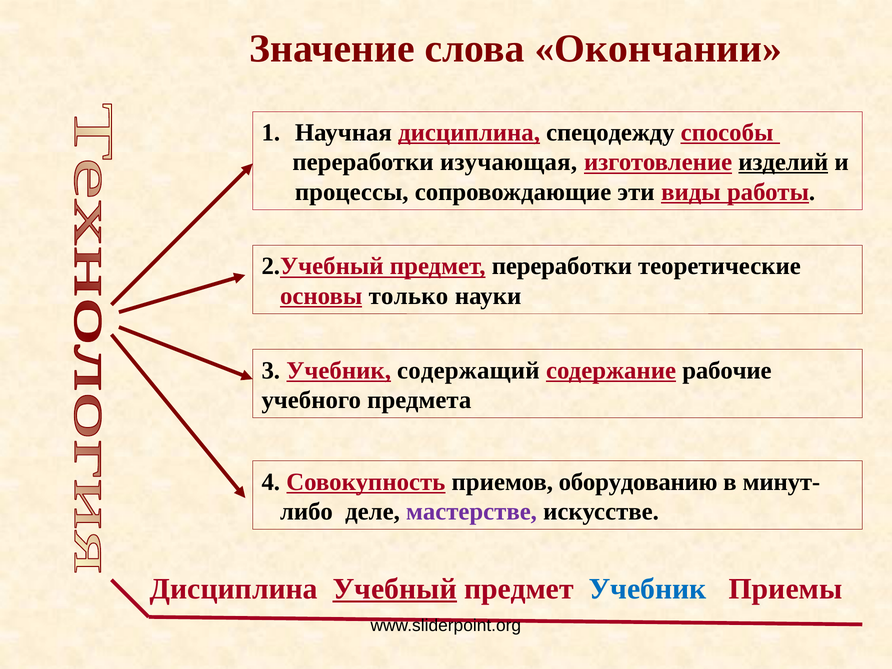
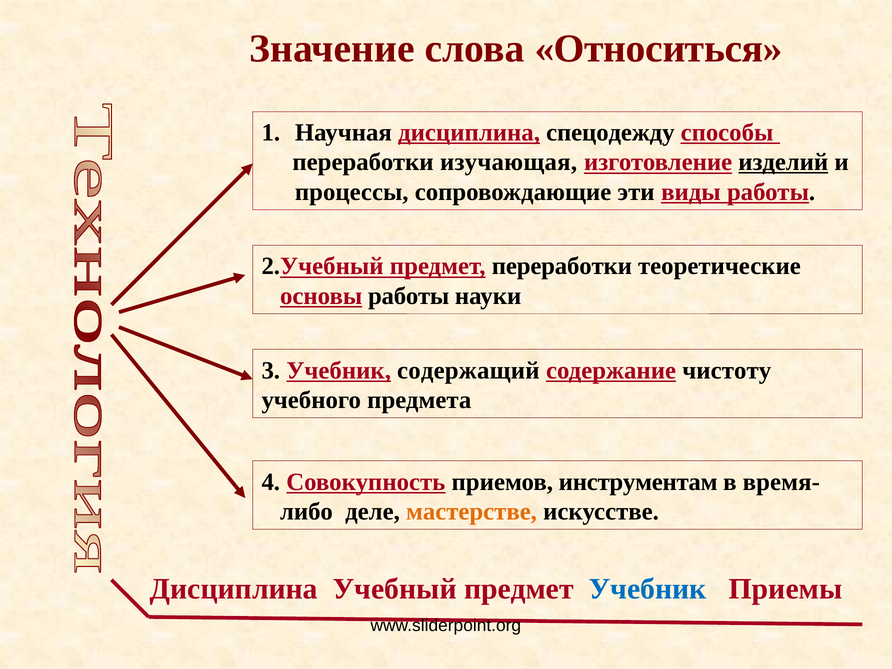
Окончании: Окончании -> Относиться (659, 49)
только: только -> работы (409, 296)
рабочие: рабочие -> чистоту (727, 370)
оборудованию: оборудованию -> инструментам (638, 482)
минут-: минут- -> время- (781, 482)
мастерстве colour: purple -> orange (472, 512)
Учебный underline: present -> none (395, 589)
